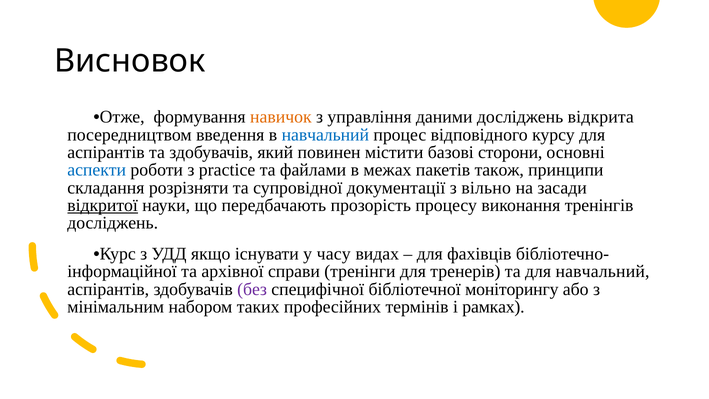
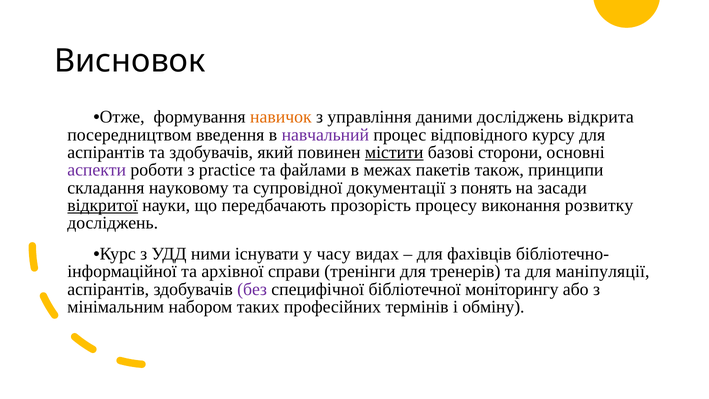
навчальний colour: blue -> purple (325, 135)
містити underline: none -> present (394, 152)
аспекти colour: blue -> purple (97, 170)
розрізняти: розрізняти -> науковому (189, 188)
вільно: вільно -> понять (486, 188)
тренінгів: тренінгів -> розвитку (599, 205)
якщо: якщо -> ними (211, 254)
для навчальний: навчальний -> маніпуляції (603, 271)
рамках: рамках -> обміну (493, 307)
